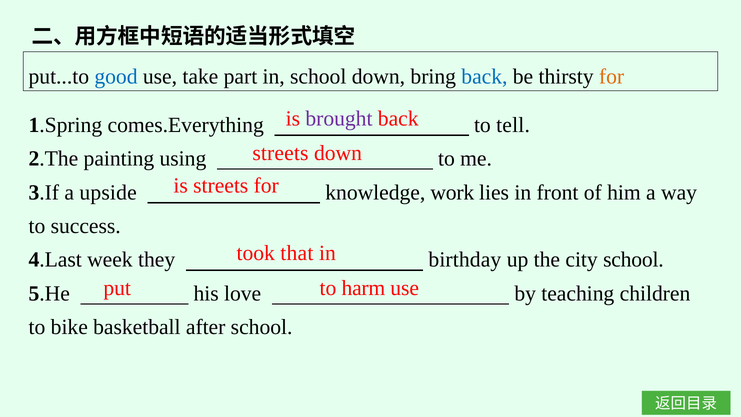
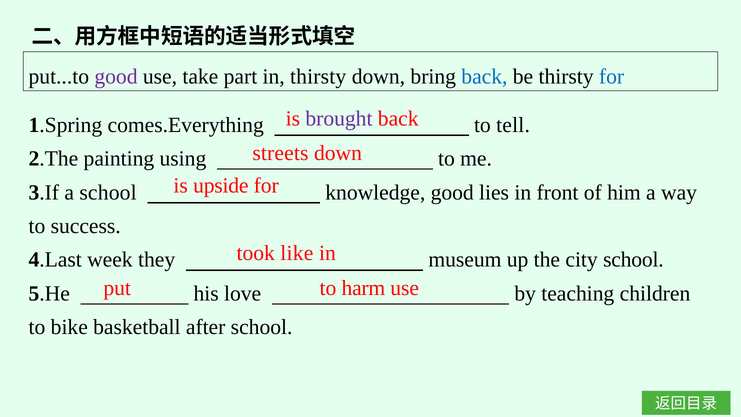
good colour: blue -> purple (116, 77)
in school: school -> thirsty (318, 77)
for colour: orange -> blue (612, 77)
is streets: streets -> upside (221, 186)
a upside: upside -> school (108, 192)
knowledge work: work -> good (452, 192)
that: that -> like (297, 253)
birthday: birthday -> museum (465, 260)
